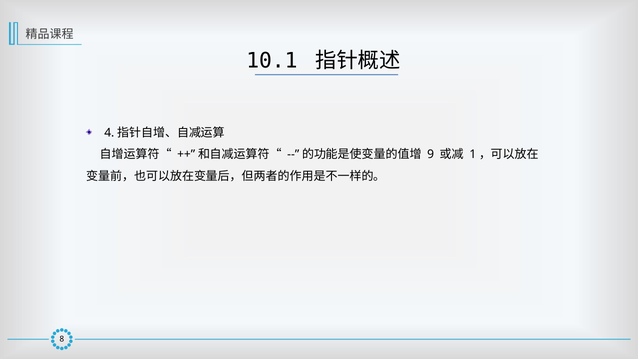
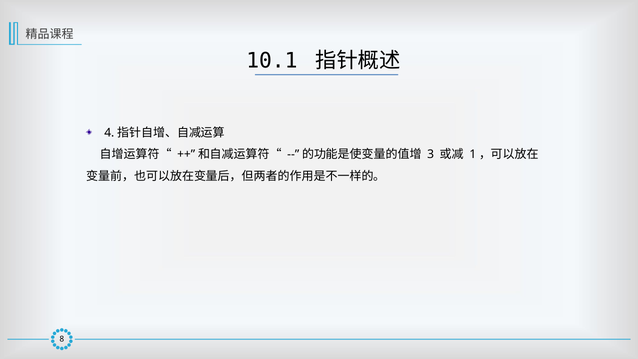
9: 9 -> 3 (431, 154)
